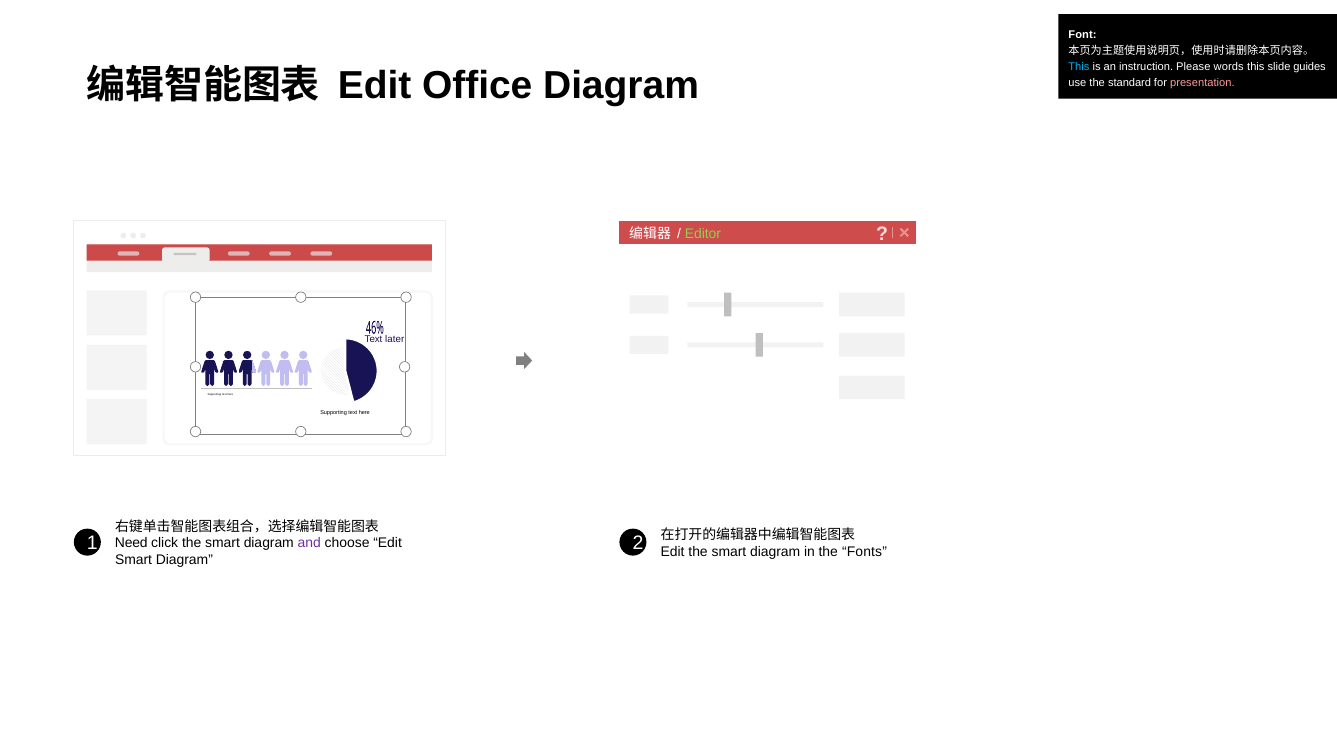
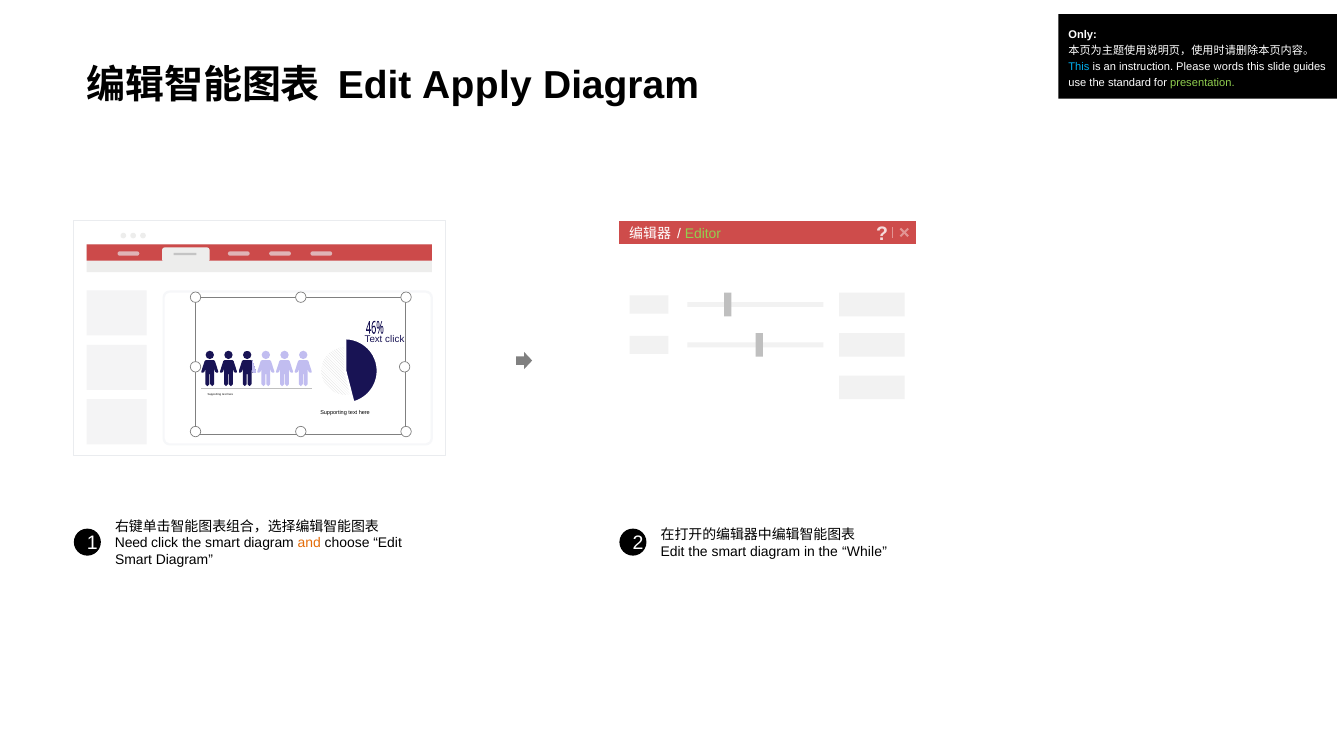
Font: Font -> Only (1083, 35)
Office: Office -> Apply (477, 85)
presentation colour: pink -> light green (1202, 82)
Text later: later -> click (395, 340)
and colour: purple -> orange (309, 543)
Fonts: Fonts -> While (864, 552)
